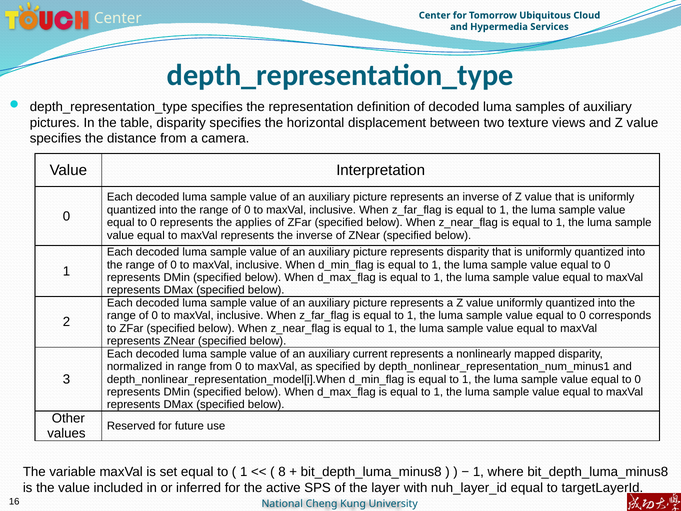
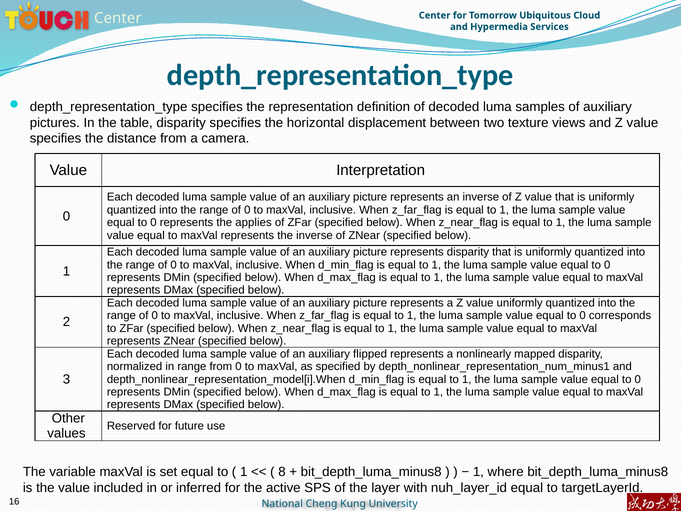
current: current -> flipped (370, 354)
